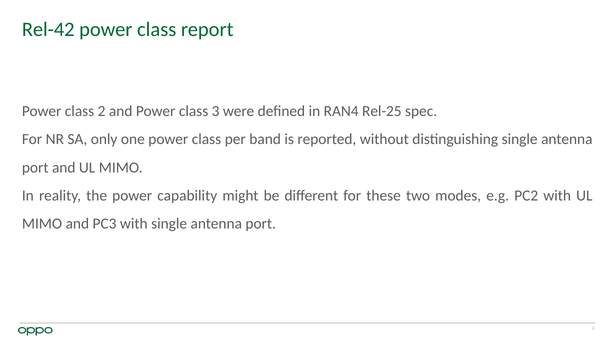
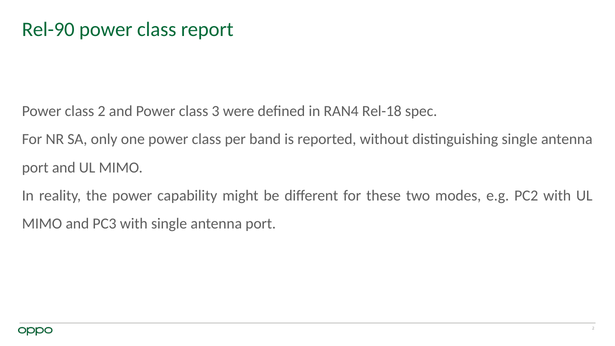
Rel-42: Rel-42 -> Rel-90 (48, 30)
Rel-25: Rel-25 -> Rel-18 (382, 111)
